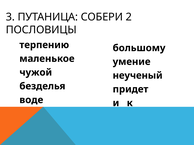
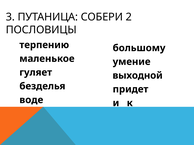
чужой: чужой -> гуляет (36, 73)
неученый: неученый -> выходной (138, 76)
